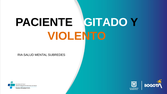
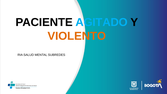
AGITADO colour: white -> light blue (102, 22)
